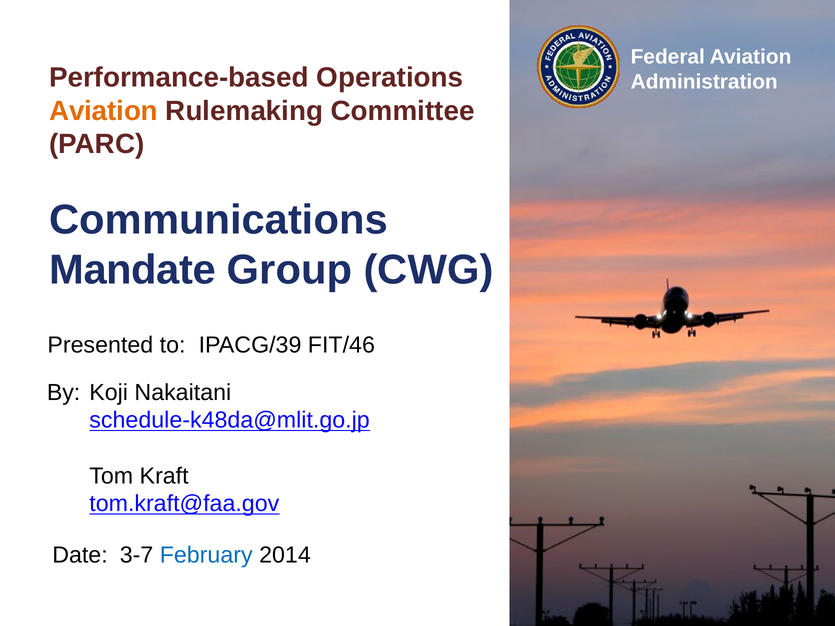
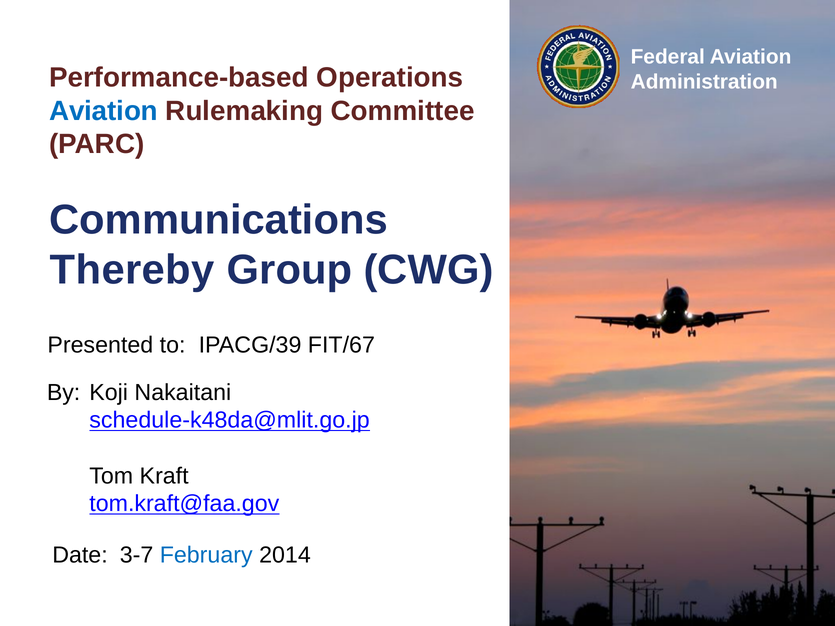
Aviation colour: orange -> blue (103, 111)
Mandate: Mandate -> Thereby (132, 270)
FIT/46: FIT/46 -> FIT/67 (341, 345)
